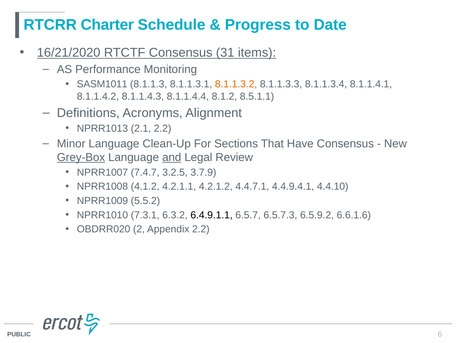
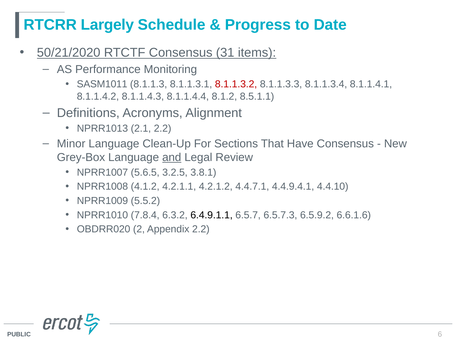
Charter: Charter -> Largely (107, 25)
16/21/2020: 16/21/2020 -> 50/21/2020 (69, 53)
8.1.1.3.2 colour: orange -> red (236, 84)
Grey-Box underline: present -> none (81, 157)
7.4.7: 7.4.7 -> 5.6.5 (145, 172)
3.7.9: 3.7.9 -> 3.8.1 (203, 172)
7.3.1: 7.3.1 -> 7.8.4 (145, 215)
